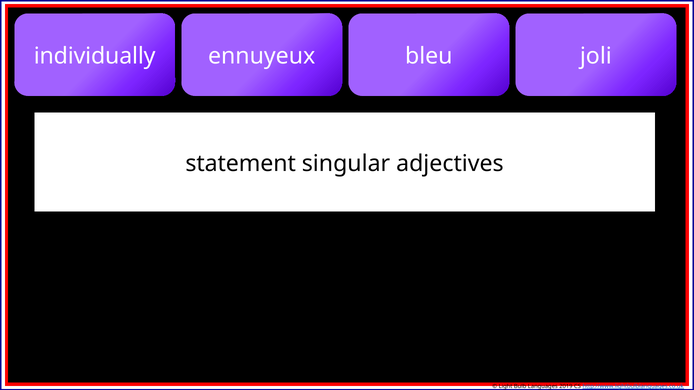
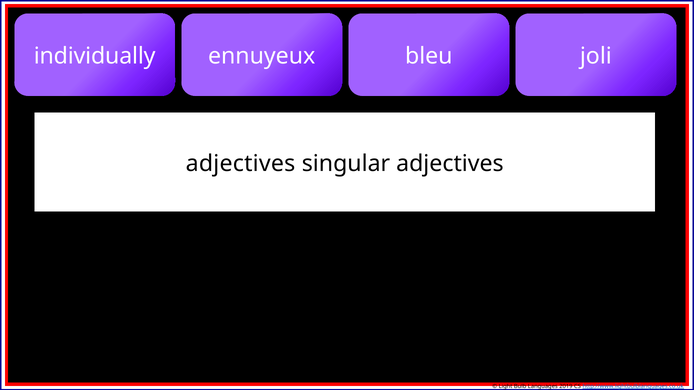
statement: statement -> adjectives (240, 164)
